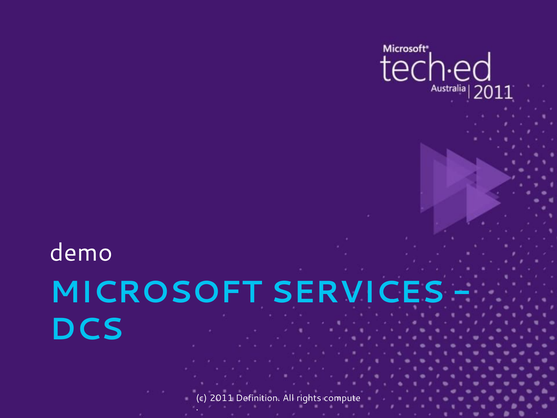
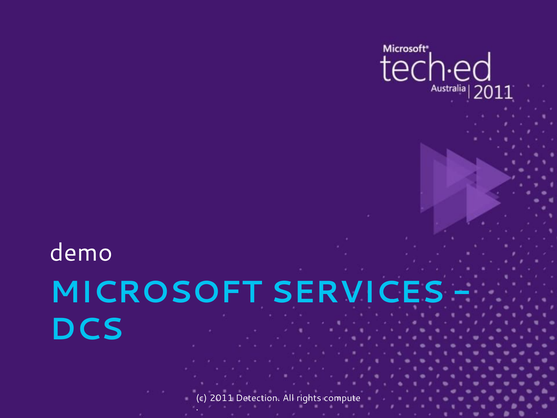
Definition: Definition -> Detection (258, 398)
